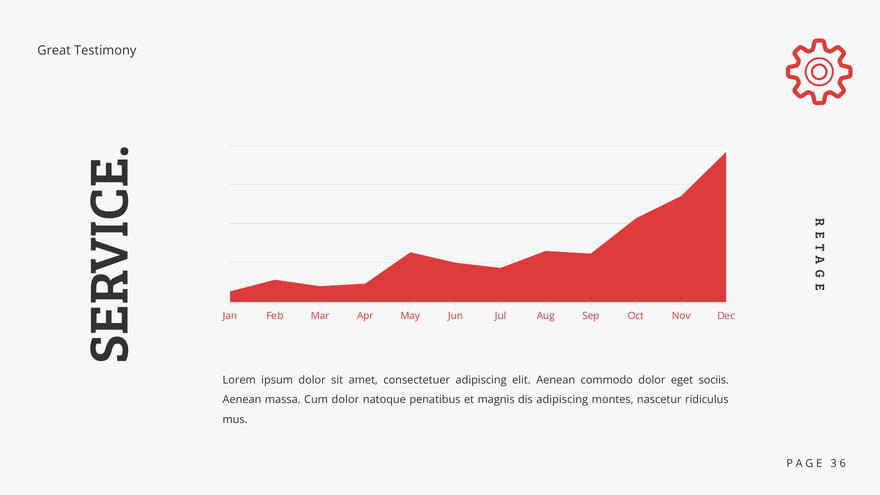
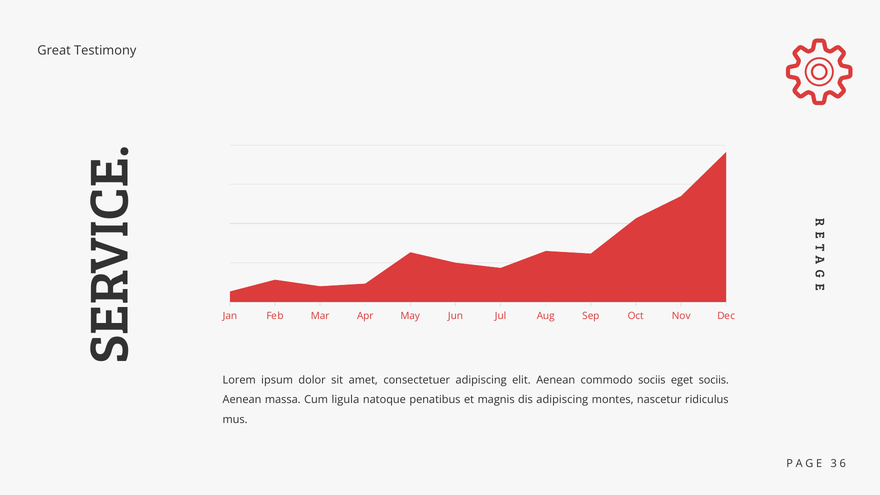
commodo dolor: dolor -> sociis (652, 380)
Cum dolor: dolor -> ligula (345, 400)
